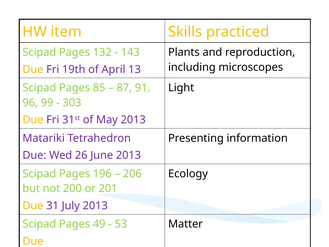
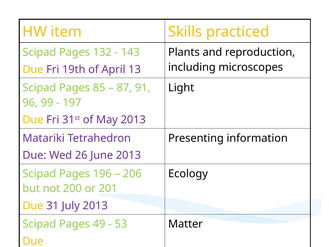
303: 303 -> 197 (72, 103)
